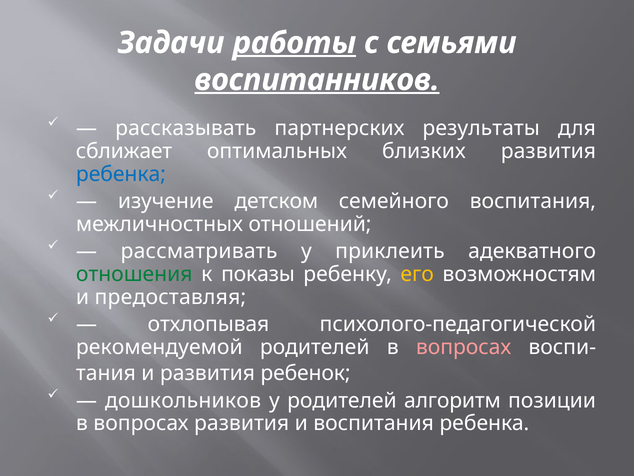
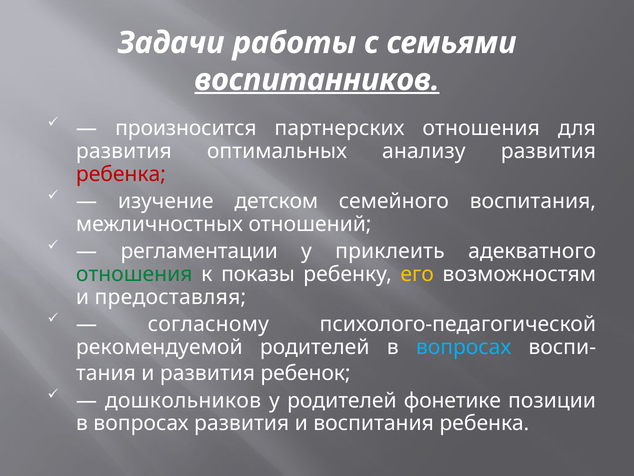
работы underline: present -> none (294, 43)
рассказывать: рассказывать -> произносится (186, 128)
партнерских результаты: результаты -> отношения (481, 128)
сближает: сближает -> развития (124, 151)
близких: близких -> анализу (424, 151)
ребенка colour: blue -> red (121, 174)
рассматривать: рассматривать -> регламентации (199, 251)
отхлопывая: отхлопывая -> согласному (208, 324)
вопросах colour: pink -> light blue (464, 347)
алгоритм: алгоритм -> фонетике (452, 400)
